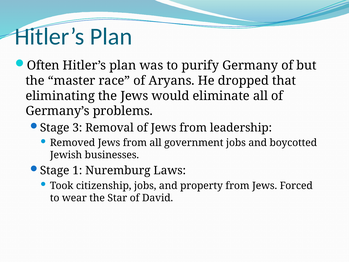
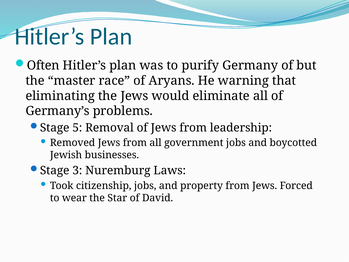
dropped: dropped -> warning (243, 81)
3: 3 -> 5 (77, 128)
1: 1 -> 3 (77, 170)
